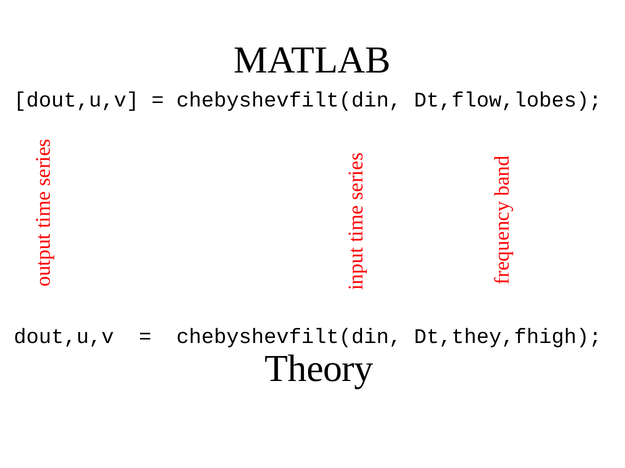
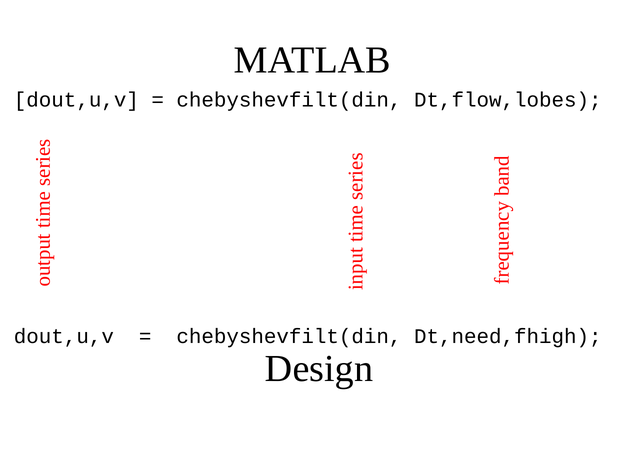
Dt,they,fhigh: Dt,they,fhigh -> Dt,need,fhigh (508, 337)
Theory: Theory -> Design (319, 369)
